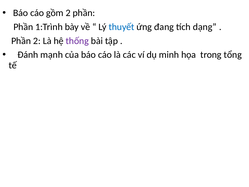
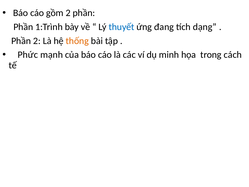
thống colour: purple -> orange (77, 41)
Đánh: Đánh -> Phức (28, 55)
tổng: tổng -> cách (233, 55)
